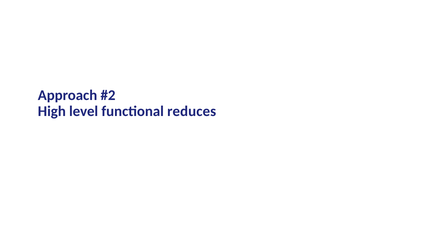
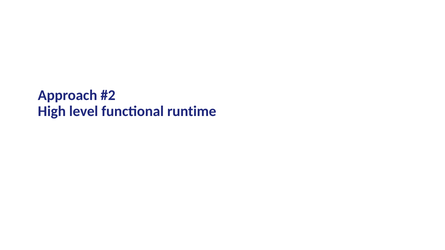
reduces: reduces -> runtime (192, 111)
